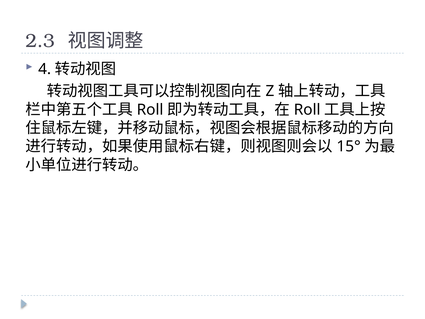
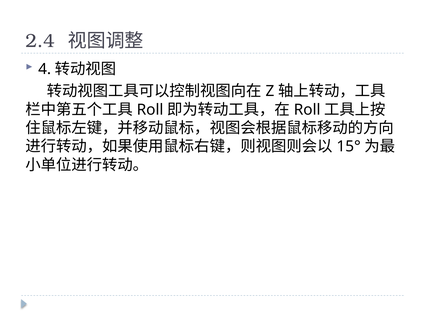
2.3: 2.3 -> 2.4 (40, 41)
